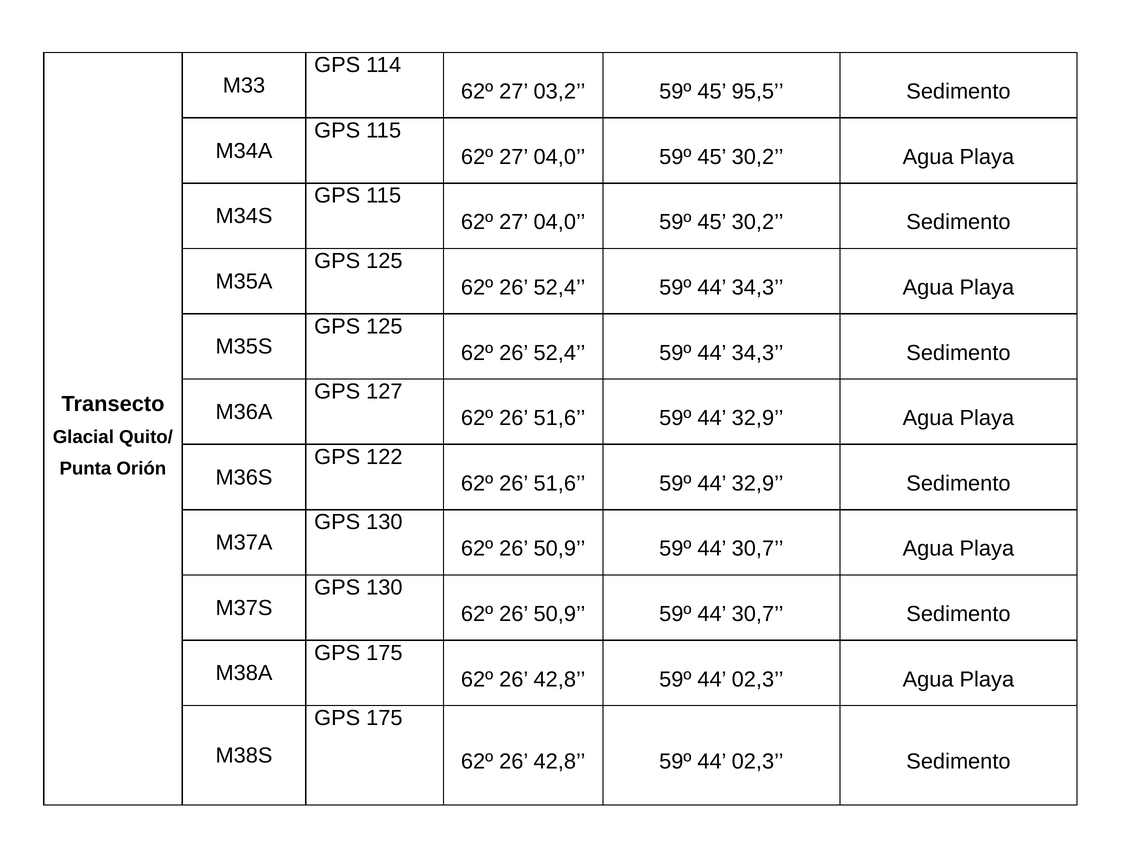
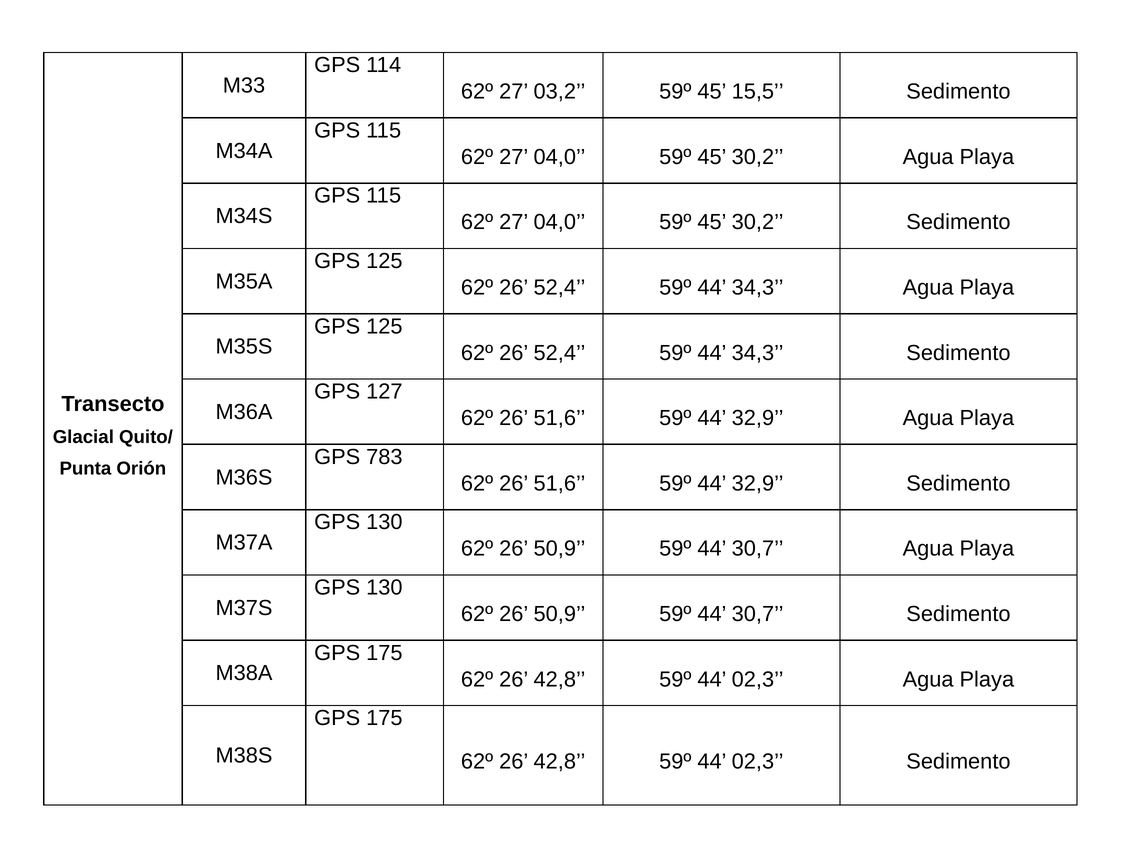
95,5: 95,5 -> 15,5 (758, 92)
122: 122 -> 783 (384, 457)
